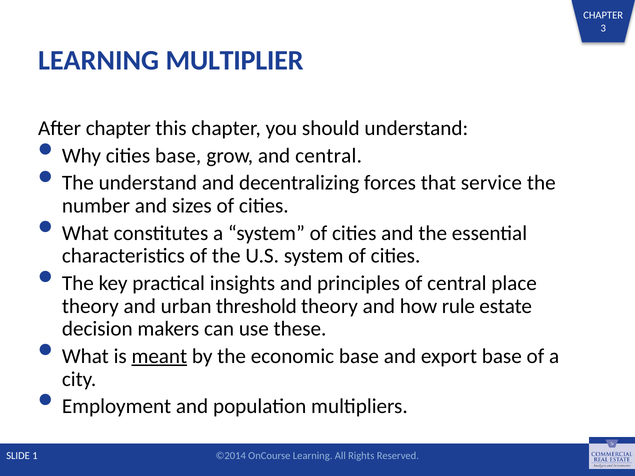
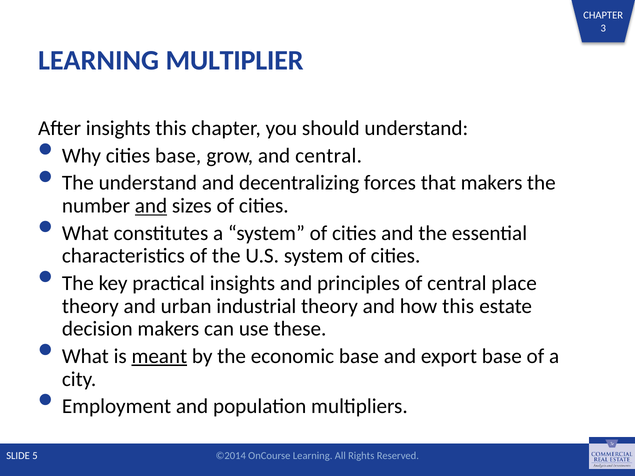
After chapter: chapter -> insights (118, 128)
that service: service -> makers (492, 183)
and underline: none -> present (151, 206)
threshold: threshold -> industrial (256, 306)
how rule: rule -> this (458, 306)
1: 1 -> 5 (35, 456)
